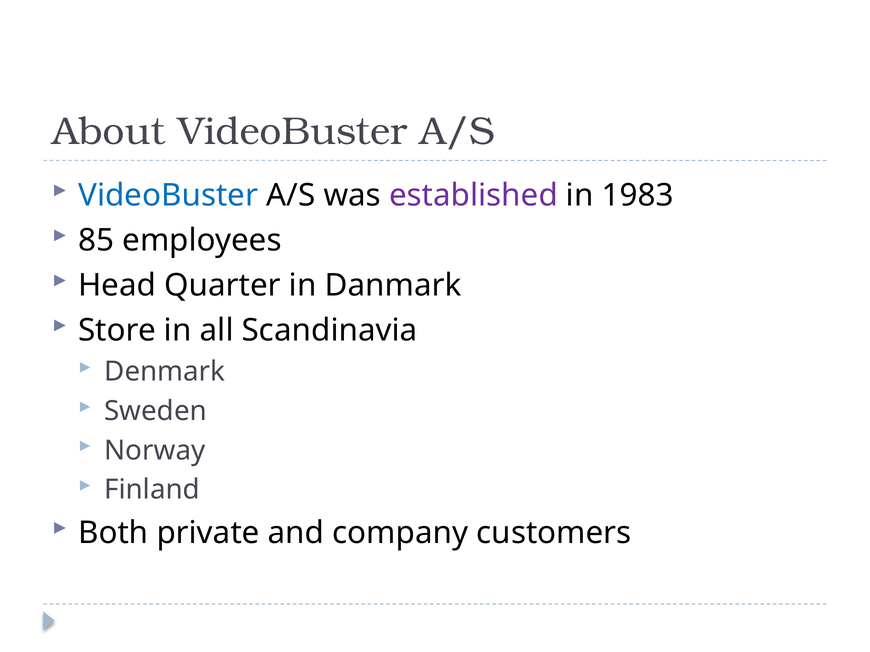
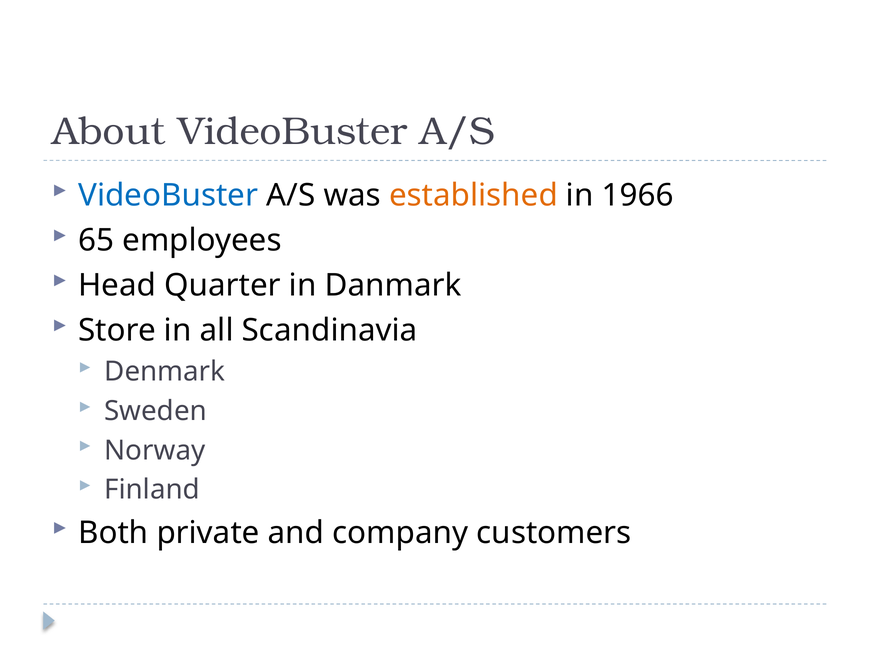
established colour: purple -> orange (473, 195)
1983: 1983 -> 1966 (638, 195)
85: 85 -> 65 (96, 240)
